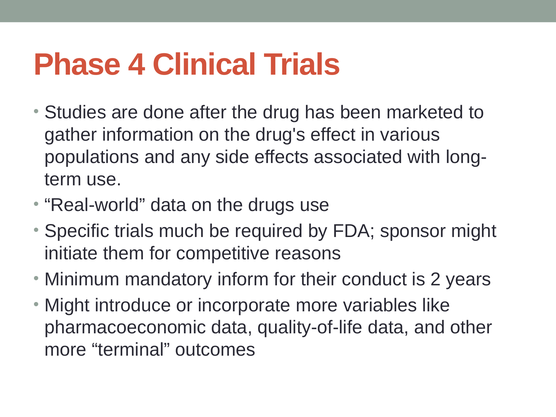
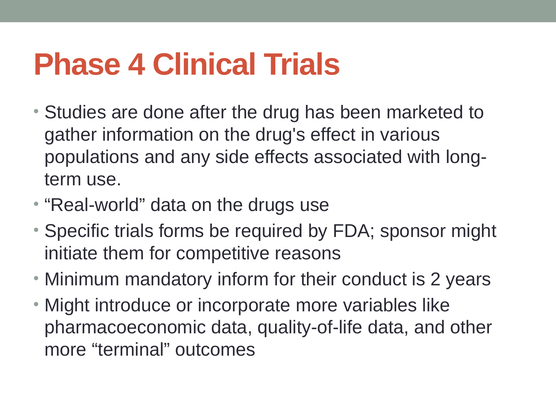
much: much -> forms (181, 231)
